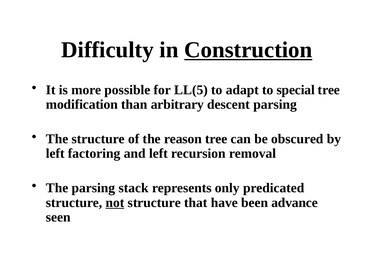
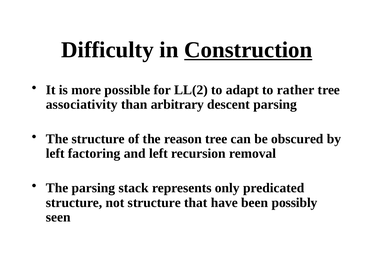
LL(5: LL(5 -> LL(2 (191, 90)
special: special -> rather (296, 90)
modification: modification -> associativity (82, 105)
not underline: present -> none (115, 203)
advance: advance -> possibly (295, 203)
